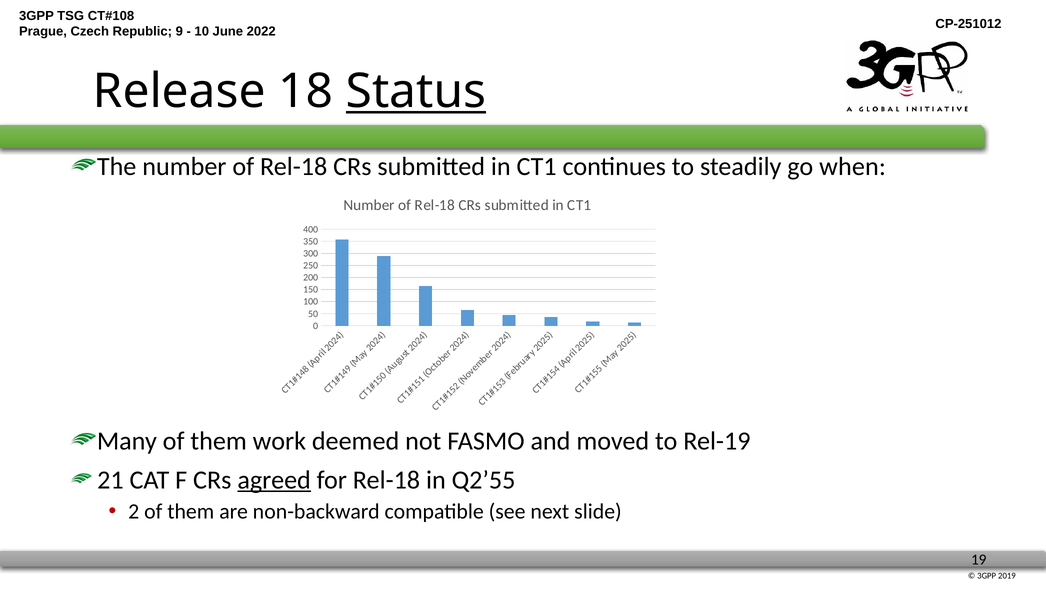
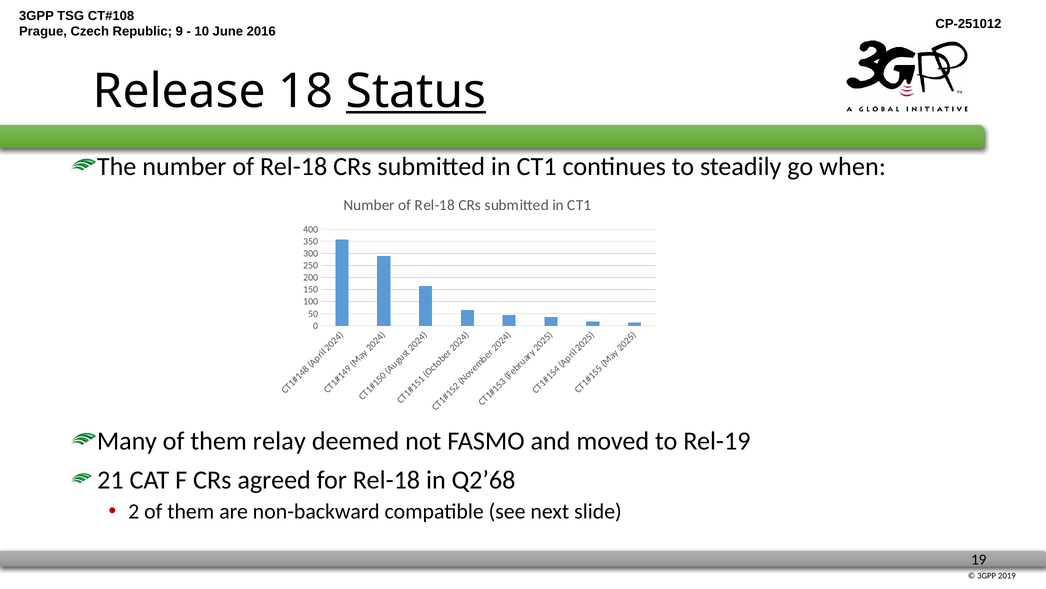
2022: 2022 -> 2016 (261, 31)
work: work -> relay (279, 441)
agreed underline: present -> none (274, 480)
Q2’55: Q2’55 -> Q2’68 (484, 480)
